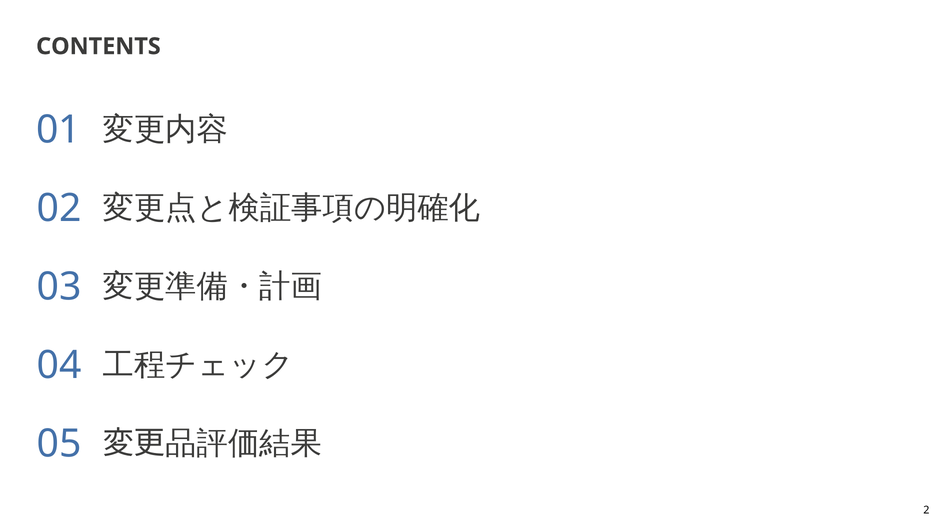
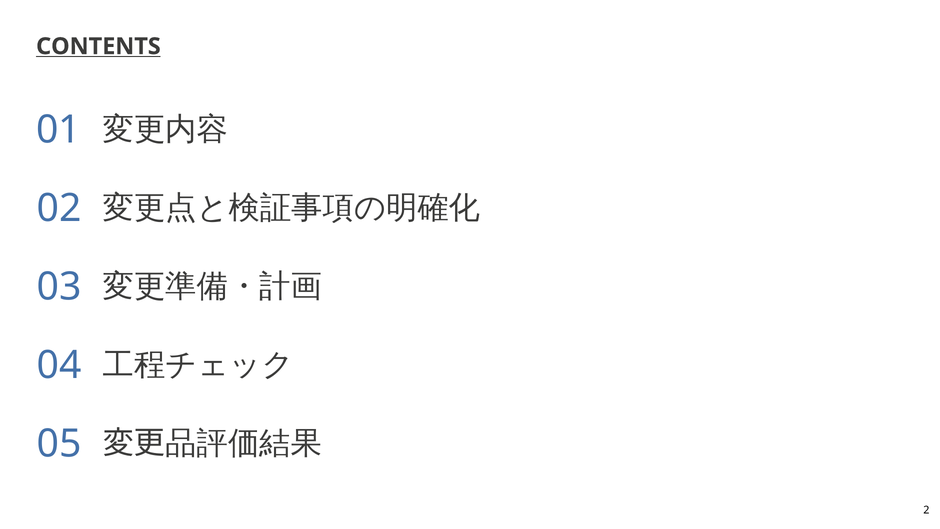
CONTENTS underline: none -> present (98, 46)
